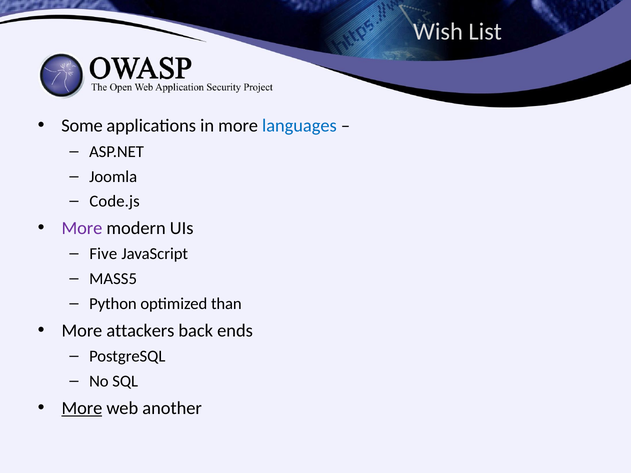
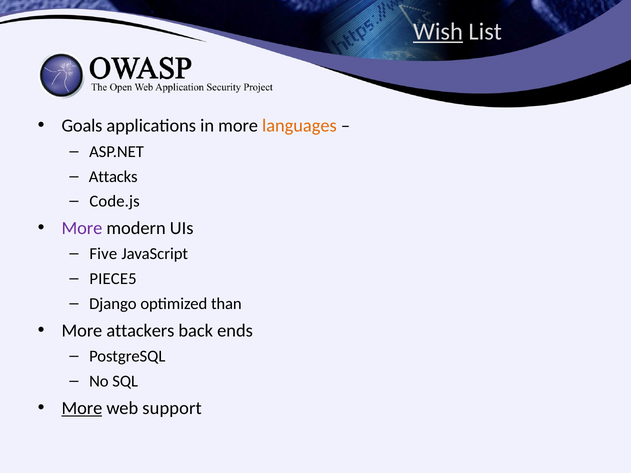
Wish underline: none -> present (438, 32)
Some: Some -> Goals (82, 126)
languages colour: blue -> orange (299, 126)
Joomla: Joomla -> Attacks (113, 177)
MASS5: MASS5 -> PIECE5 (113, 279)
Python: Python -> Django (113, 304)
another: another -> support (172, 408)
